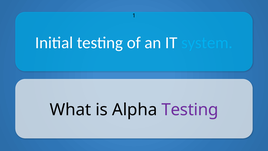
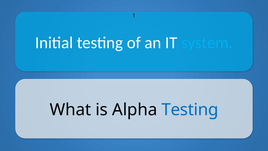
Testing colour: purple -> blue (190, 110)
